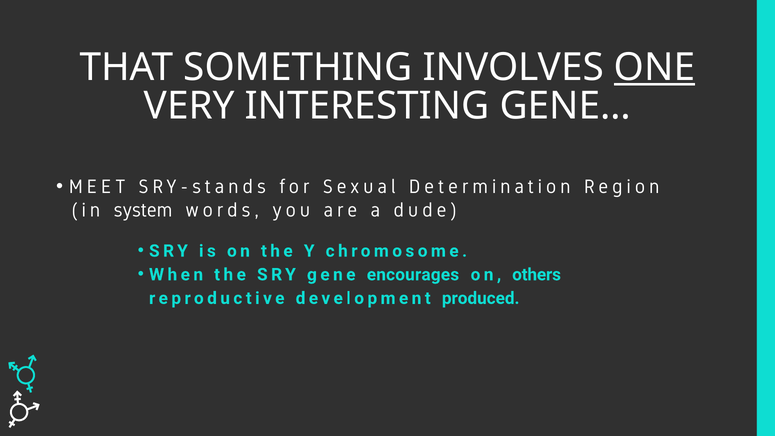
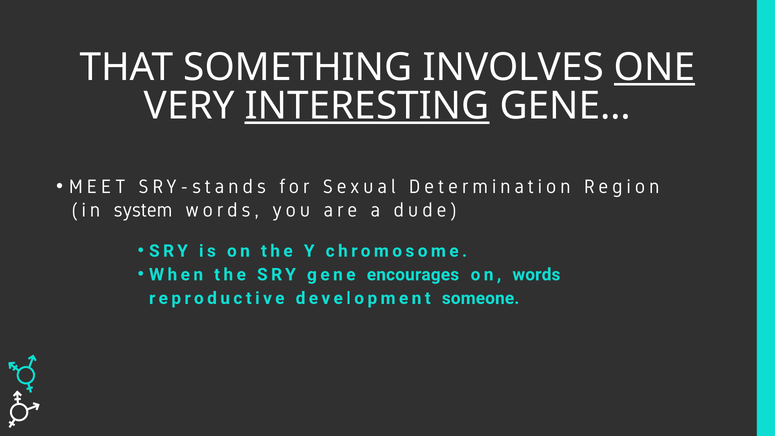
INTERESTING underline: none -> present (367, 106)
on others: others -> words (536, 275)
produced: produced -> someone (481, 298)
